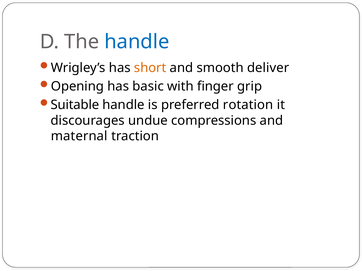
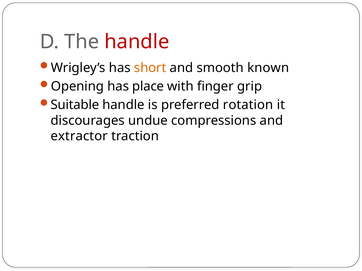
handle colour: blue -> red (137, 42)
deliver: deliver -> known (268, 68)
basic: basic -> place (148, 86)
maternal: maternal -> extractor (79, 136)
